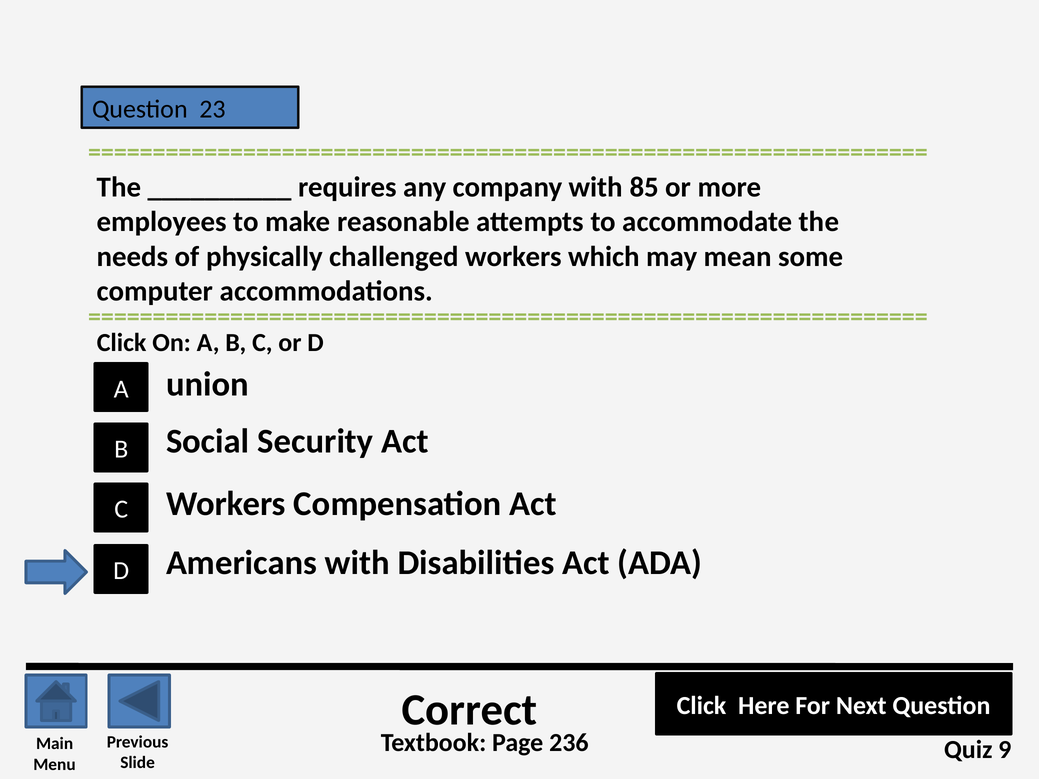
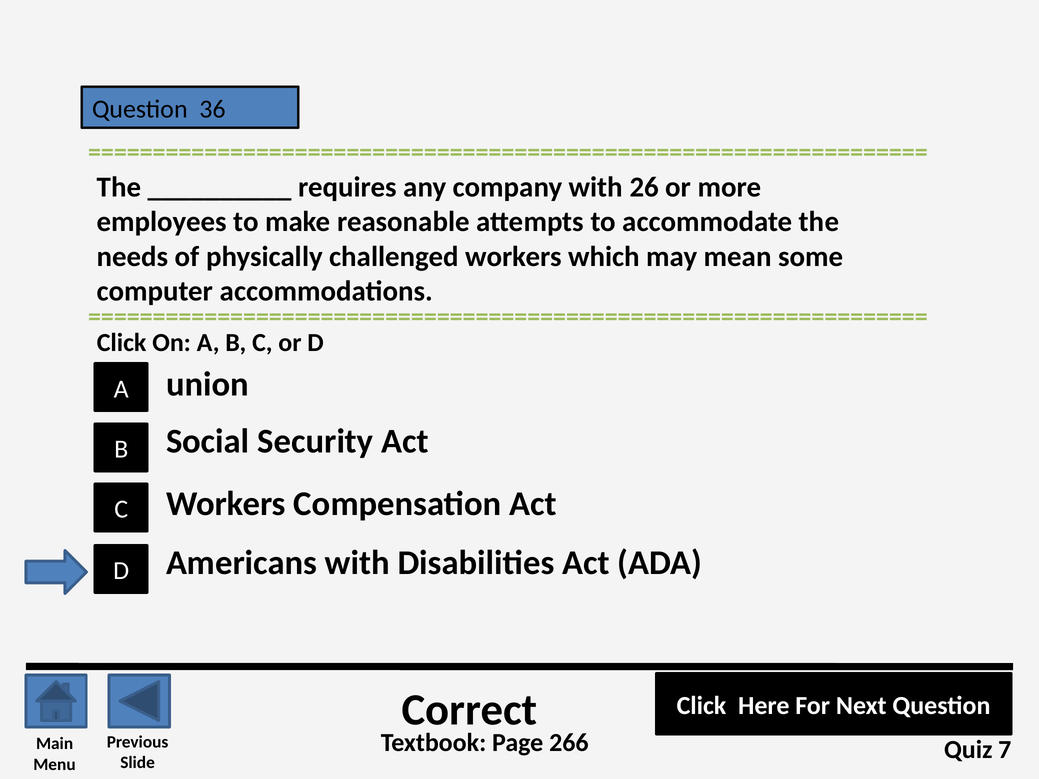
23: 23 -> 36 (212, 109)
85: 85 -> 26 (644, 187)
236: 236 -> 266 (569, 743)
9: 9 -> 7 (1005, 750)
